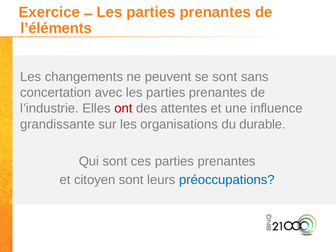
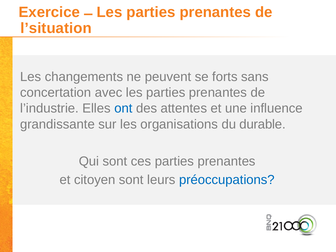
l’éléments: l’éléments -> l’situation (56, 28)
se sont: sont -> forts (225, 77)
ont colour: red -> blue (123, 108)
